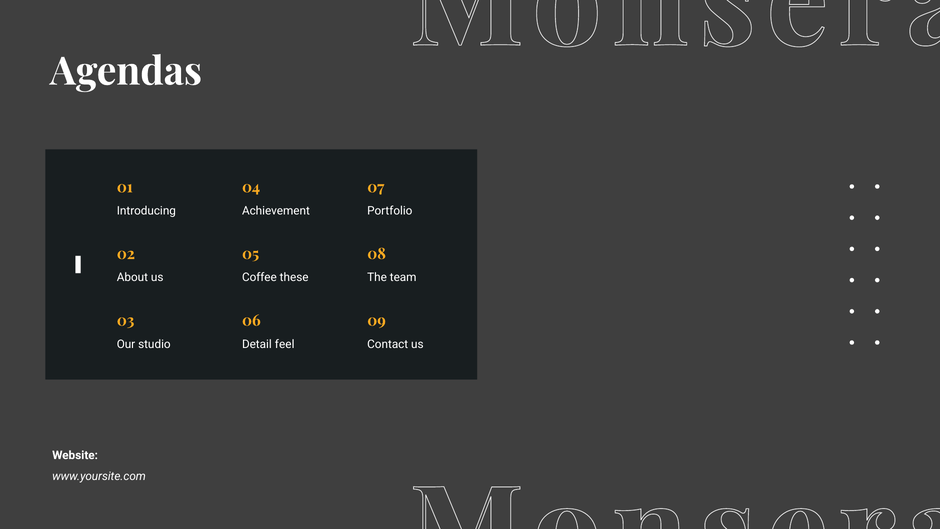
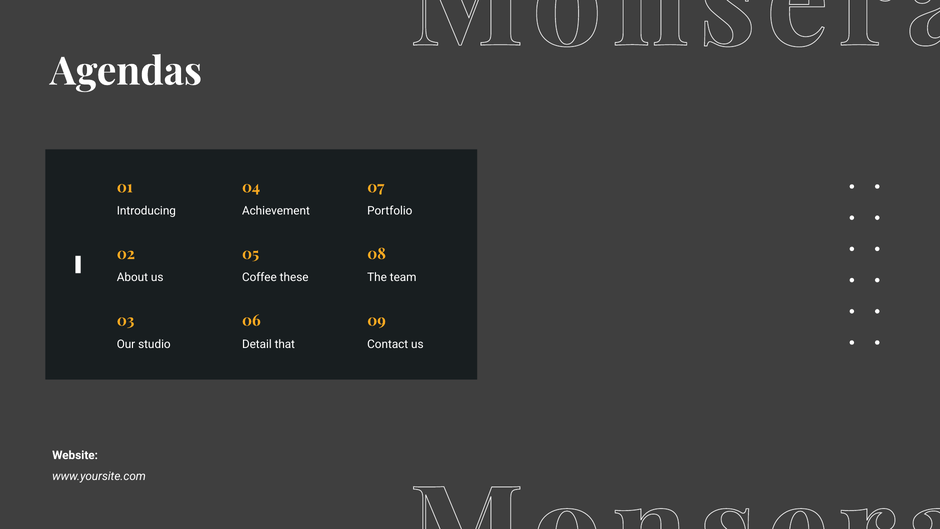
feel: feel -> that (285, 344)
